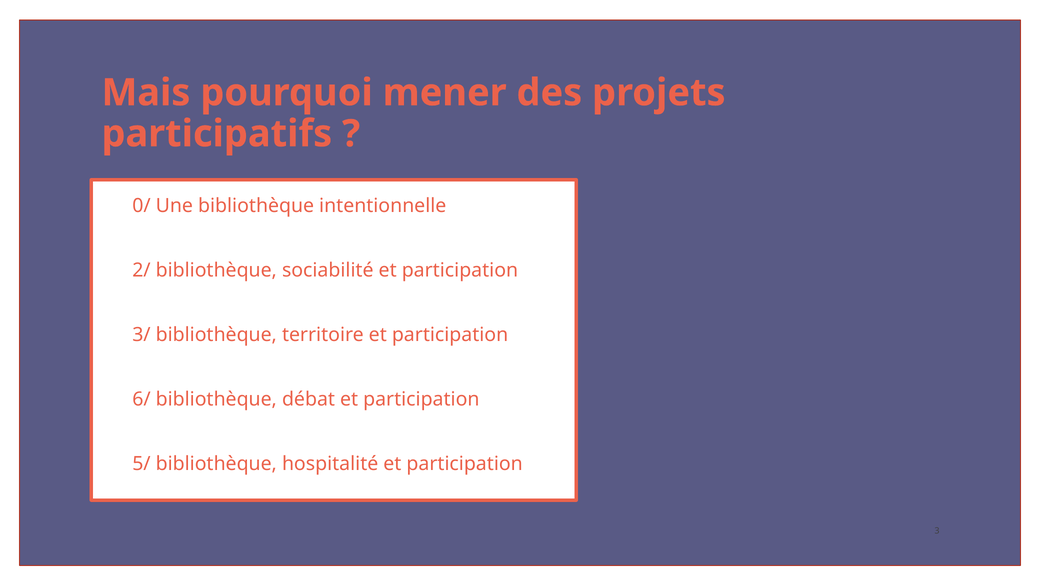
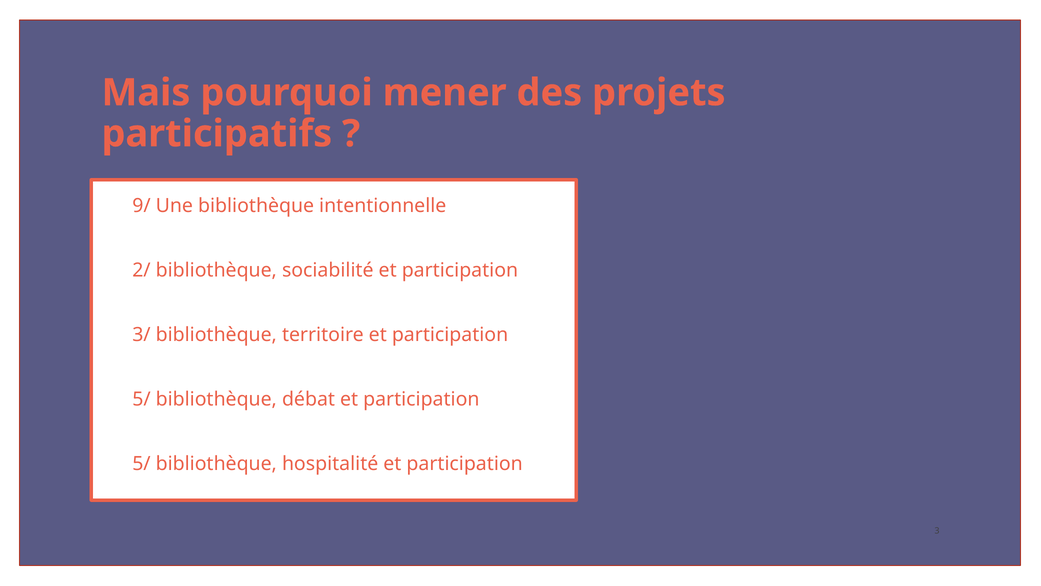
0/: 0/ -> 9/ (141, 205)
6/: 6/ -> 5/ (141, 399)
